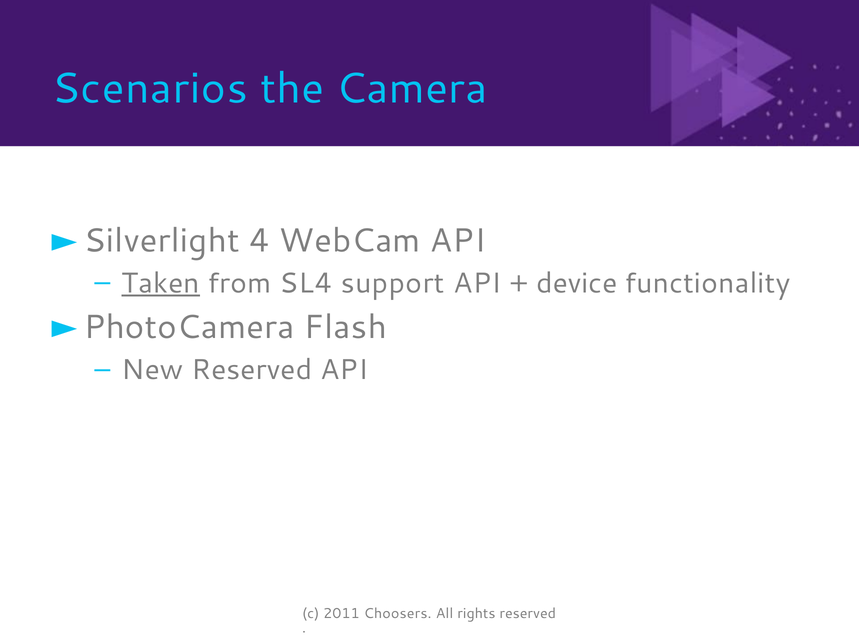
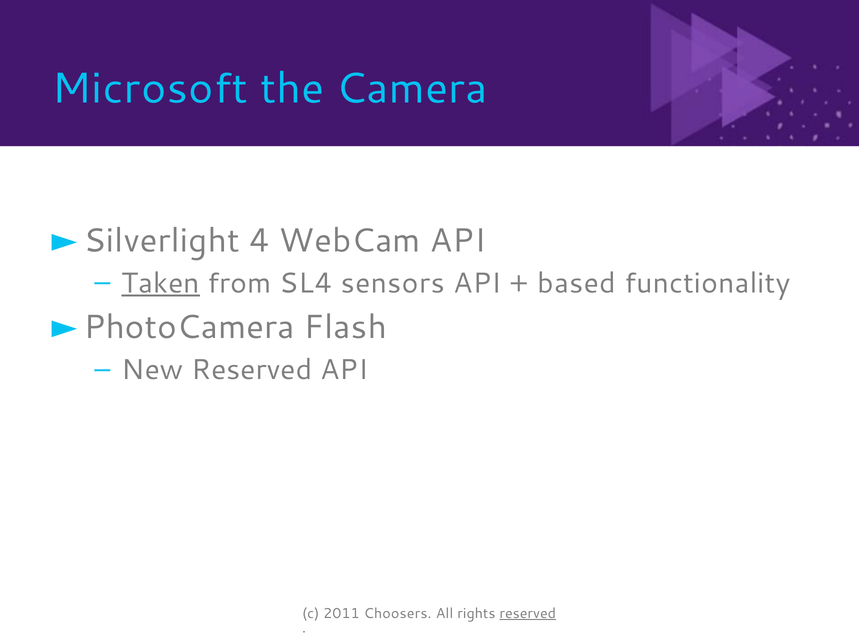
Scenarios: Scenarios -> Microsoft (150, 89)
support: support -> sensors (393, 283)
device: device -> based (577, 283)
reserved underline: none -> present (528, 614)
